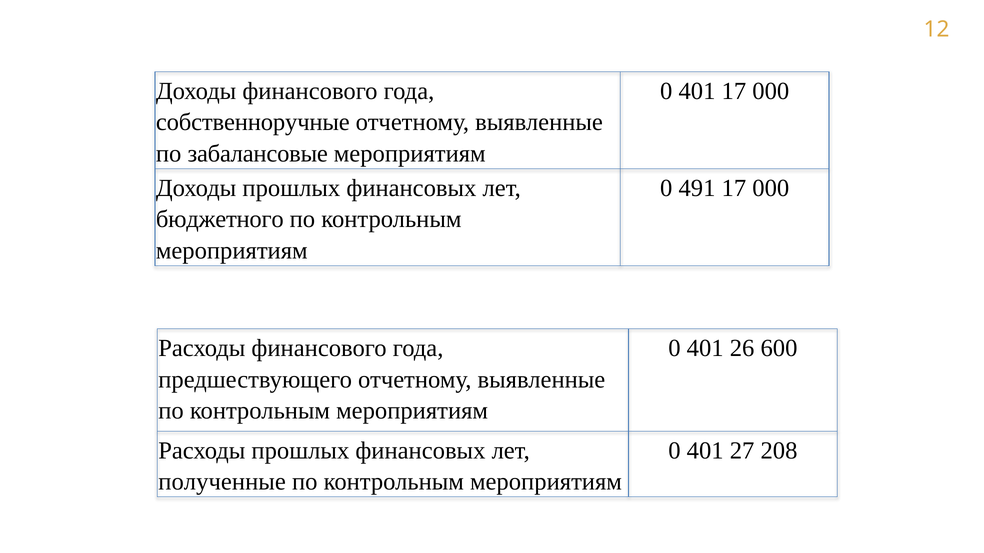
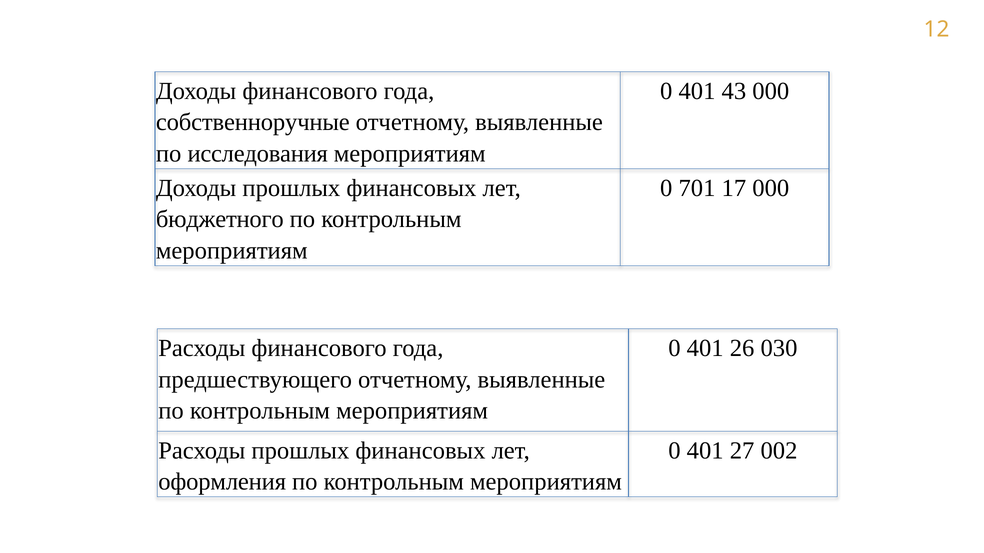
401 17: 17 -> 43 (734, 91)
забалансовые: забалансовые -> исследования (258, 154)
491: 491 -> 701 (697, 188)
600: 600 -> 030 (779, 349)
208: 208 -> 002 (779, 451)
полученные: полученные -> оформления (222, 482)
